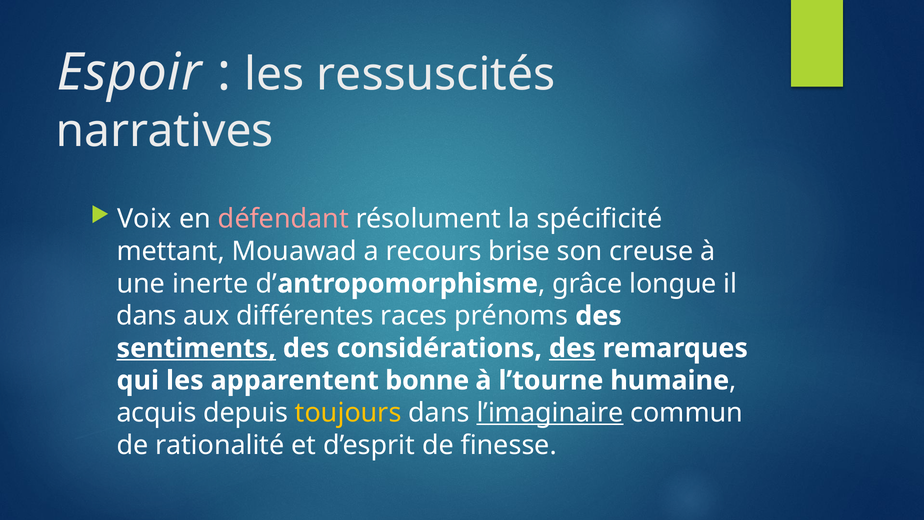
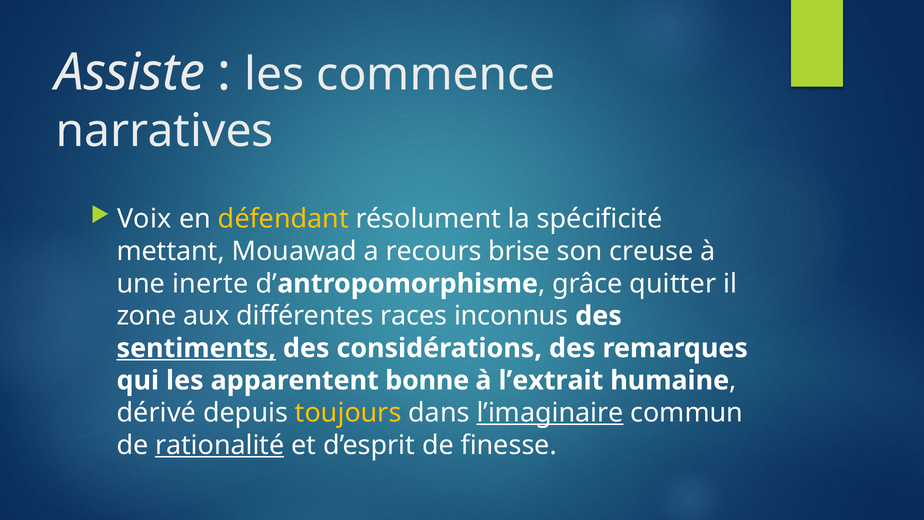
Espoir: Espoir -> Assiste (130, 73)
ressuscités: ressuscités -> commence (436, 75)
défendant colour: pink -> yellow (283, 219)
longue: longue -> quitter (673, 284)
dans: dans -> zone (147, 316)
prénoms: prénoms -> inconnus (511, 316)
des underline: present -> none (572, 348)
l’tourne: l’tourne -> l’extrait (551, 380)
acquis: acquis -> dérivé (156, 413)
rationalité underline: none -> present (220, 445)
